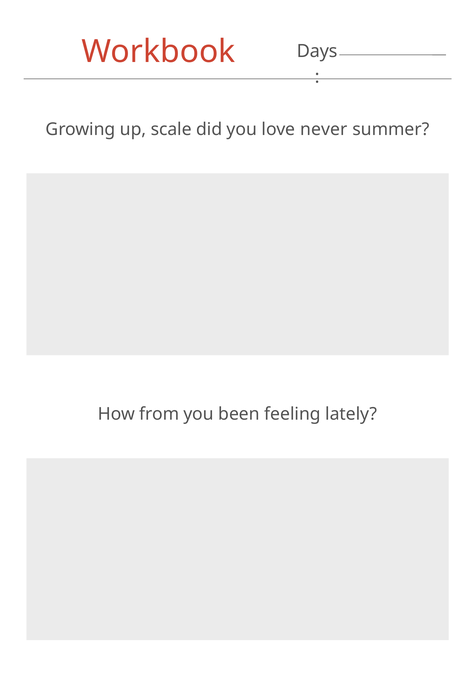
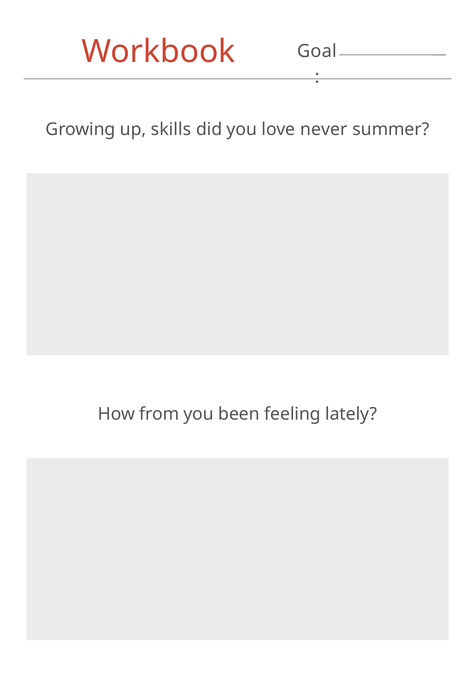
Days: Days -> Goal (317, 51)
scale: scale -> skills (171, 129)
